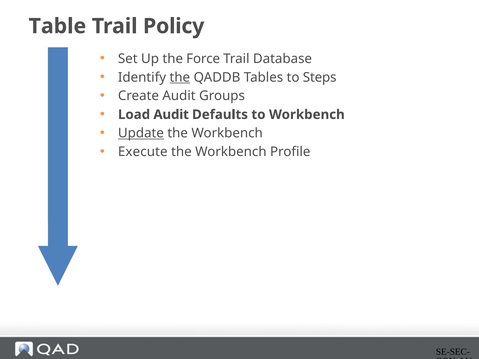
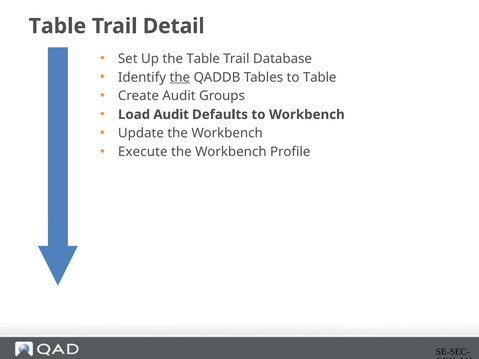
Policy: Policy -> Detail (174, 26)
the Force: Force -> Table (203, 59)
to Steps: Steps -> Table (320, 77)
Update underline: present -> none (141, 133)
